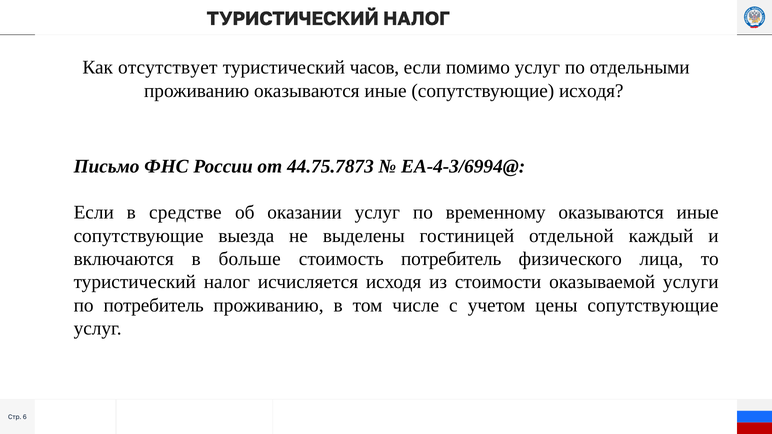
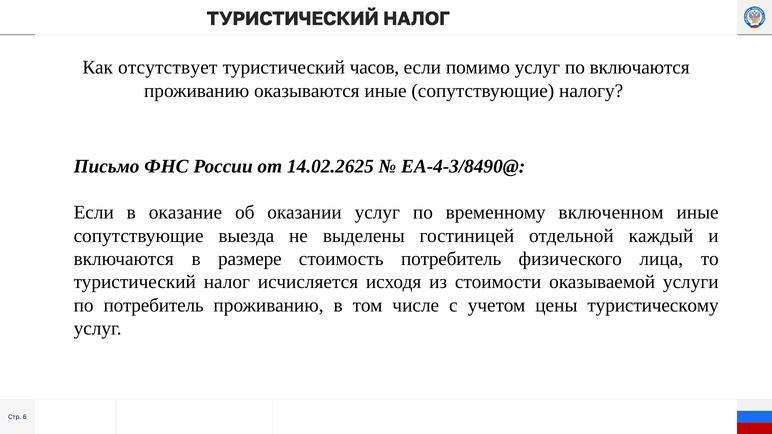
по отдельными: отдельными -> включаются (640, 68)
сопутствующие исходя: исходя -> налогу (591, 91)
44.75.7873: 44.75.7873 -> 14.02.2625 (330, 166)
ЕА-4-3/6994@: ЕА-4-3/6994@ -> ЕА-4-3/8490@ (463, 166)
средстве: средстве -> оказание (185, 213)
временному оказываются: оказываются -> включенном (611, 213)
больше: больше -> размере (250, 259)
цены сопутствующие: сопутствующие -> туристическому (653, 305)
